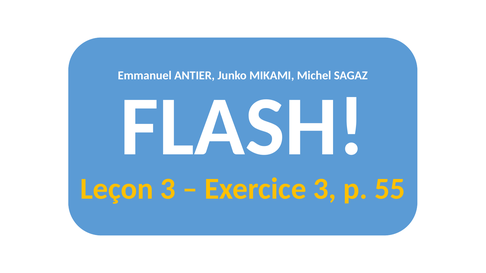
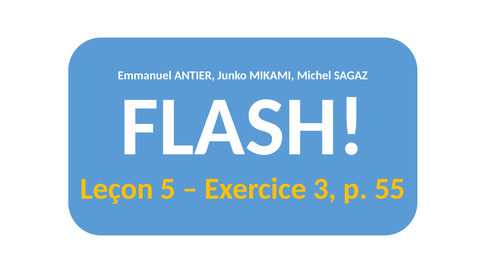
Leçon 3: 3 -> 5 (168, 189)
